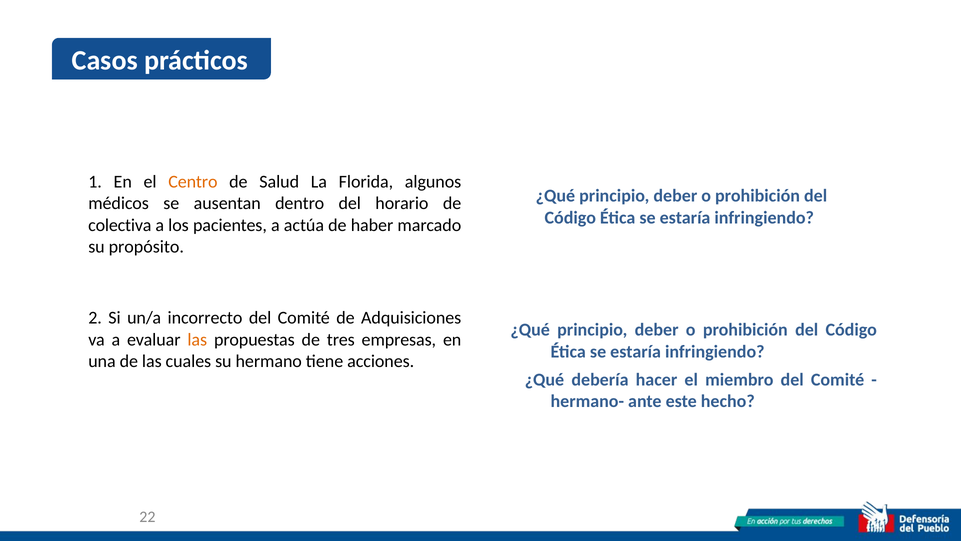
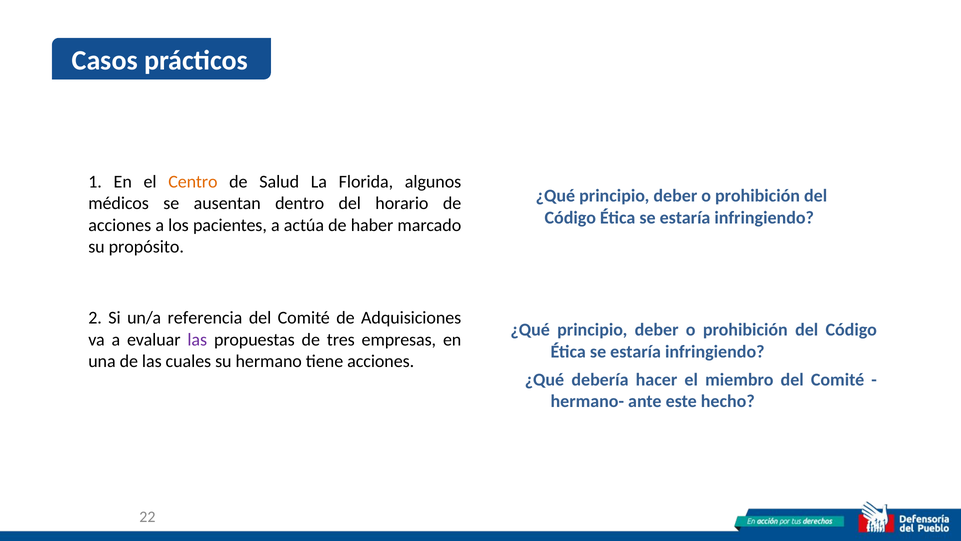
colectiva: colectiva -> acciones (120, 225)
incorrecto: incorrecto -> referencia (205, 318)
las colour: orange -> purple (197, 339)
